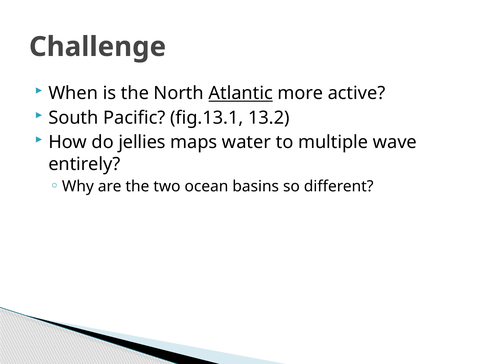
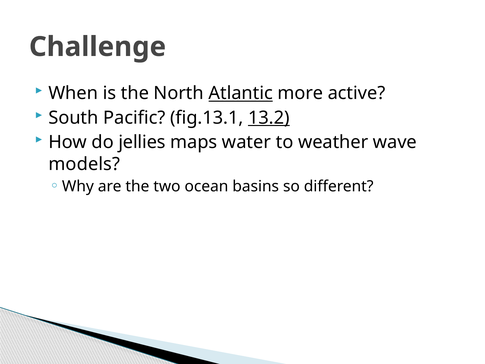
13.2 underline: none -> present (269, 118)
multiple: multiple -> weather (333, 142)
entirely: entirely -> models (84, 164)
